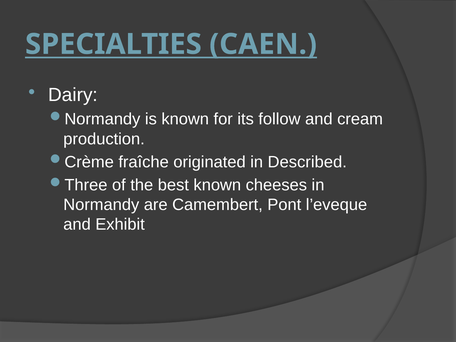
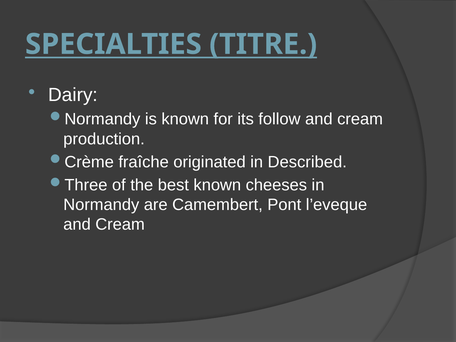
CAEN: CAEN -> TITRE (263, 44)
Exhibit: Exhibit -> Cream (120, 224)
